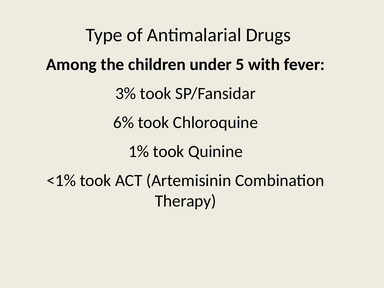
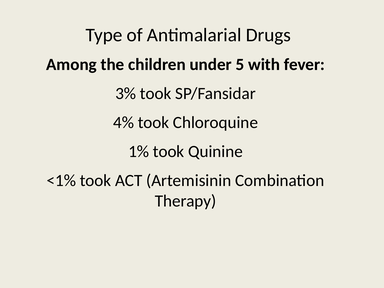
6%: 6% -> 4% (124, 123)
